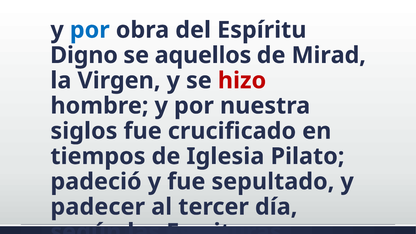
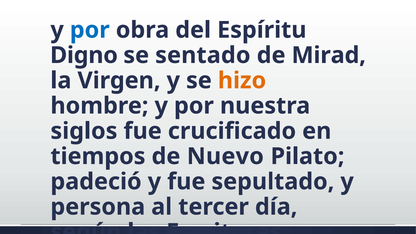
aquellos: aquellos -> sentado (203, 55)
hizo colour: red -> orange (242, 81)
Iglesia: Iglesia -> Nuevo (225, 156)
padecer: padecer -> persona (98, 207)
